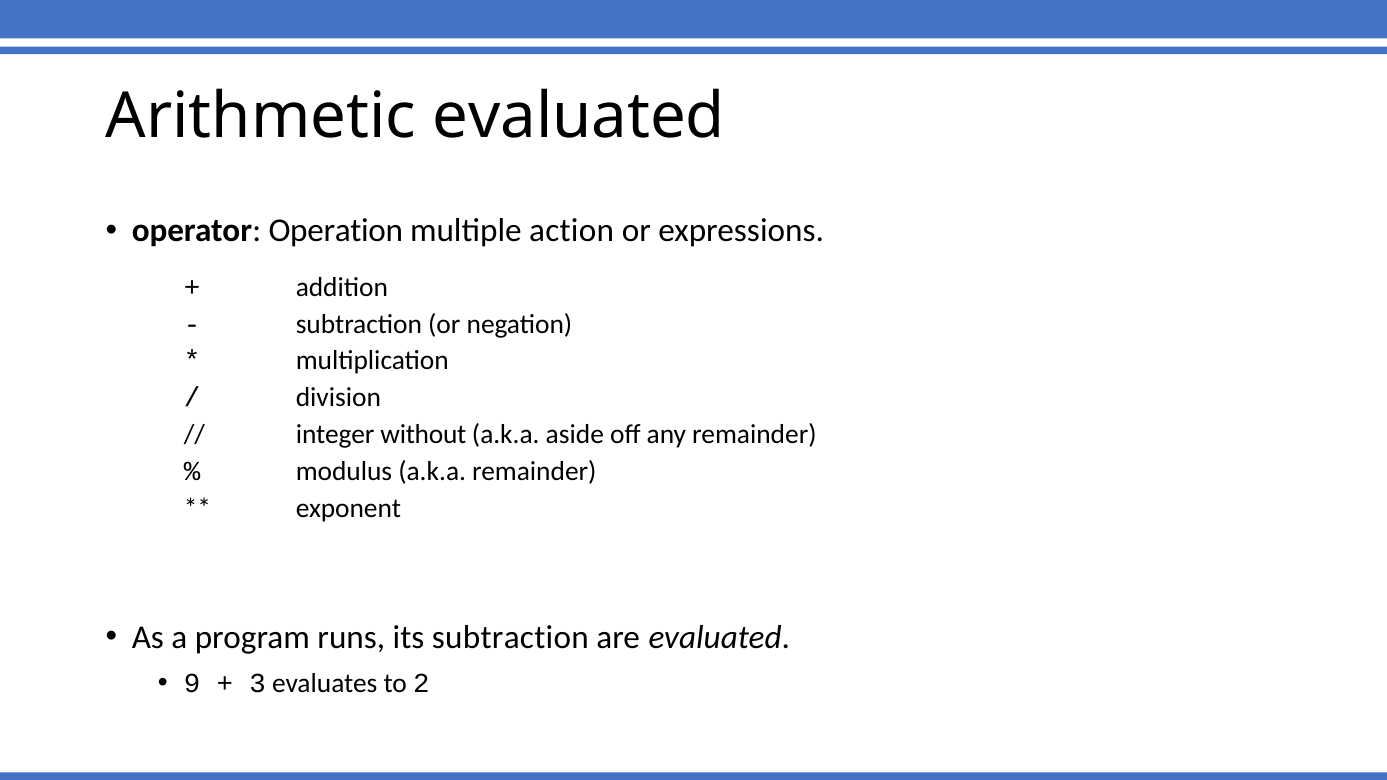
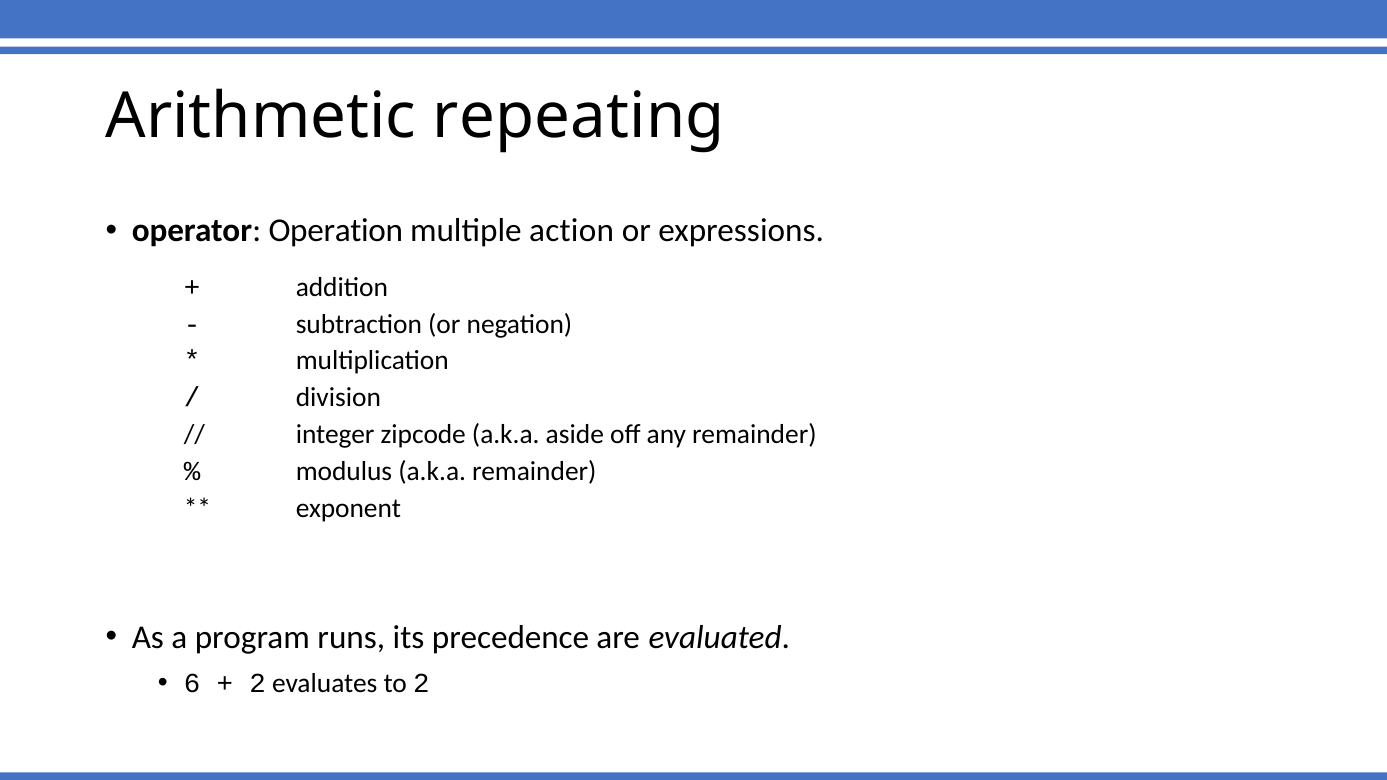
Arithmetic evaluated: evaluated -> repeating (579, 117)
without: without -> zipcode (423, 435)
its subtraction: subtraction -> precedence (511, 638)
9: 9 -> 6 (192, 684)
3: 3 -> 2 (258, 684)
